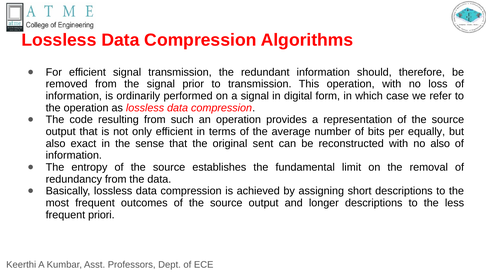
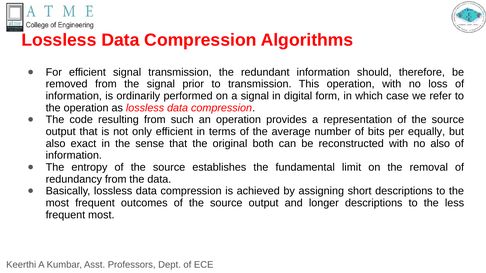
sent: sent -> both (263, 144)
frequent priori: priori -> most (101, 215)
